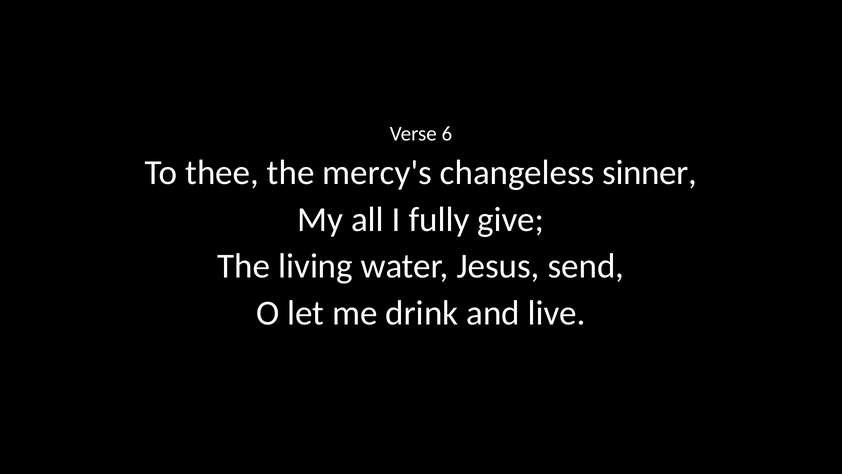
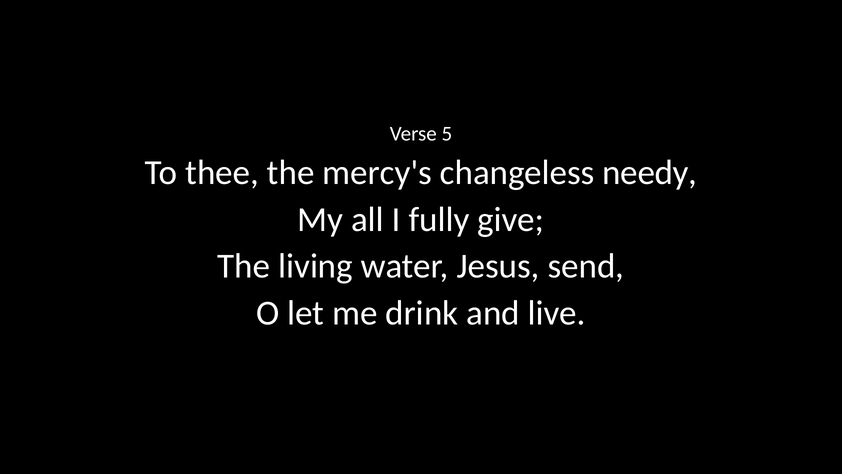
6: 6 -> 5 (447, 134)
sinner: sinner -> needy (650, 173)
